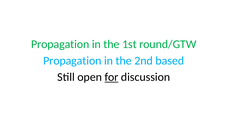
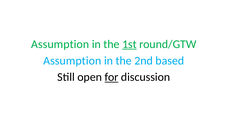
Propagation: Propagation -> Assumption (60, 44)
1st underline: none -> present (129, 44)
Propagation: Propagation -> Assumption (72, 61)
